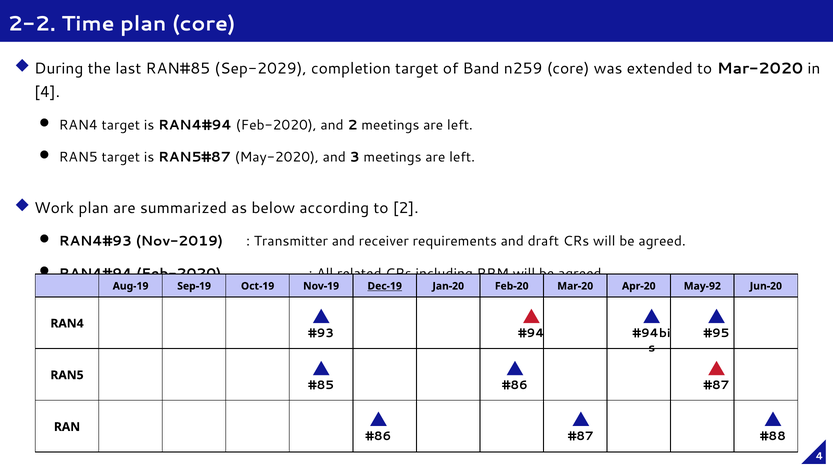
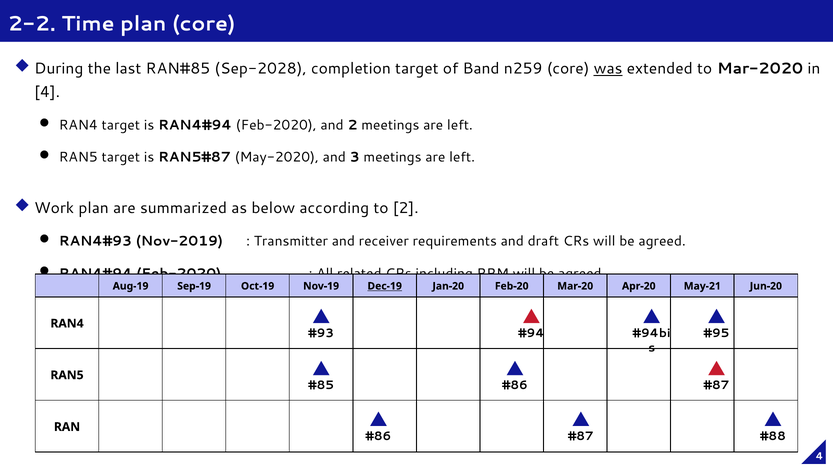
Sep-2029: Sep-2029 -> Sep-2028 (261, 69)
was underline: none -> present (608, 69)
May-92: May-92 -> May-21 (702, 286)
